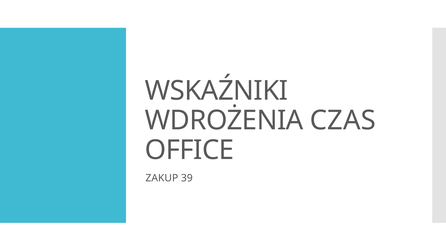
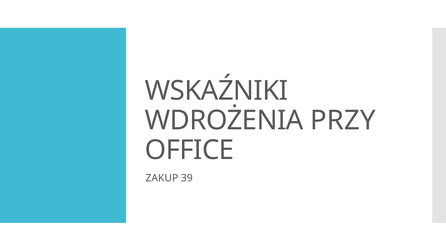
CZAS: CZAS -> PRZY (343, 120)
